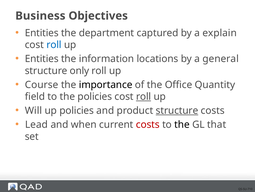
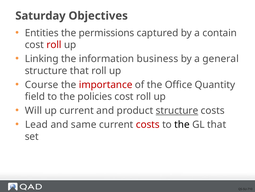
Business: Business -> Saturday (40, 16)
department: department -> permissions (107, 33)
explain: explain -> contain (220, 33)
roll colour: blue -> red (54, 45)
Entities: Entities -> Linking (42, 59)
locations: locations -> business (157, 59)
structure only: only -> that (79, 70)
importance colour: black -> red (106, 84)
roll underline: present -> none (144, 96)
up policies: policies -> current (77, 110)
when: when -> same (84, 124)
